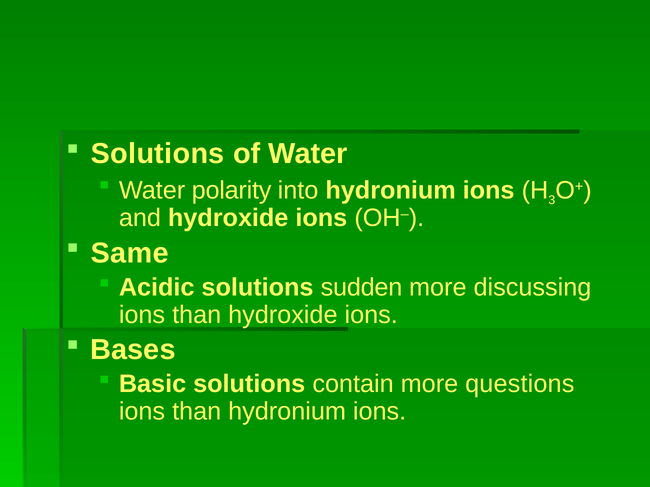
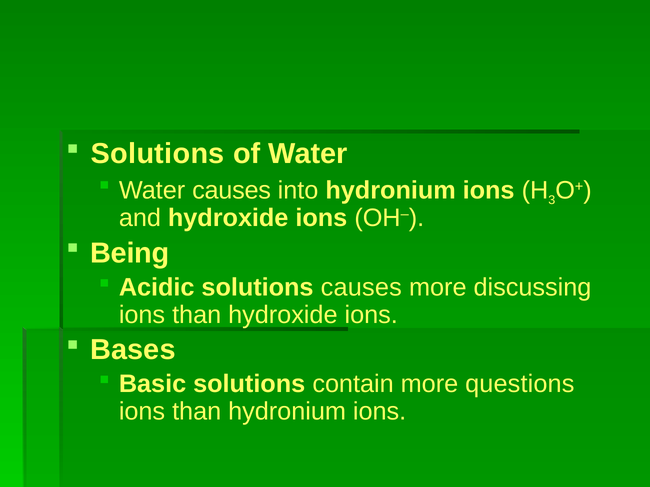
Water polarity: polarity -> causes (232, 191)
Same: Same -> Being (130, 253)
solutions sudden: sudden -> causes (361, 288)
